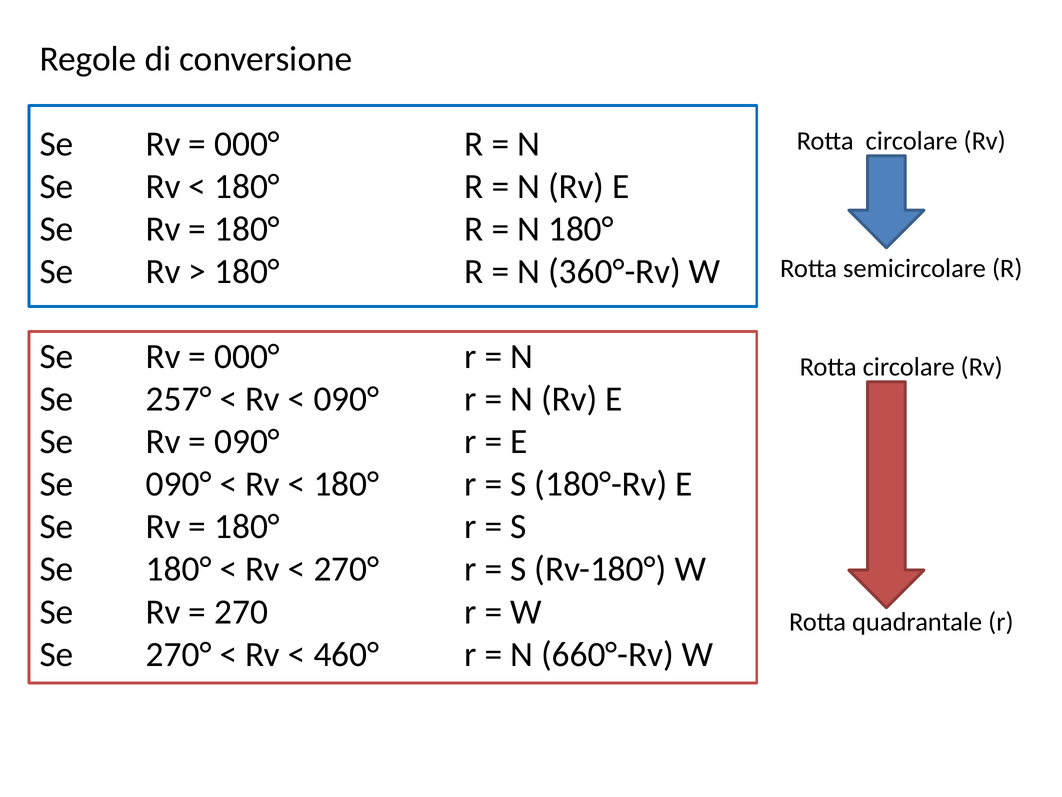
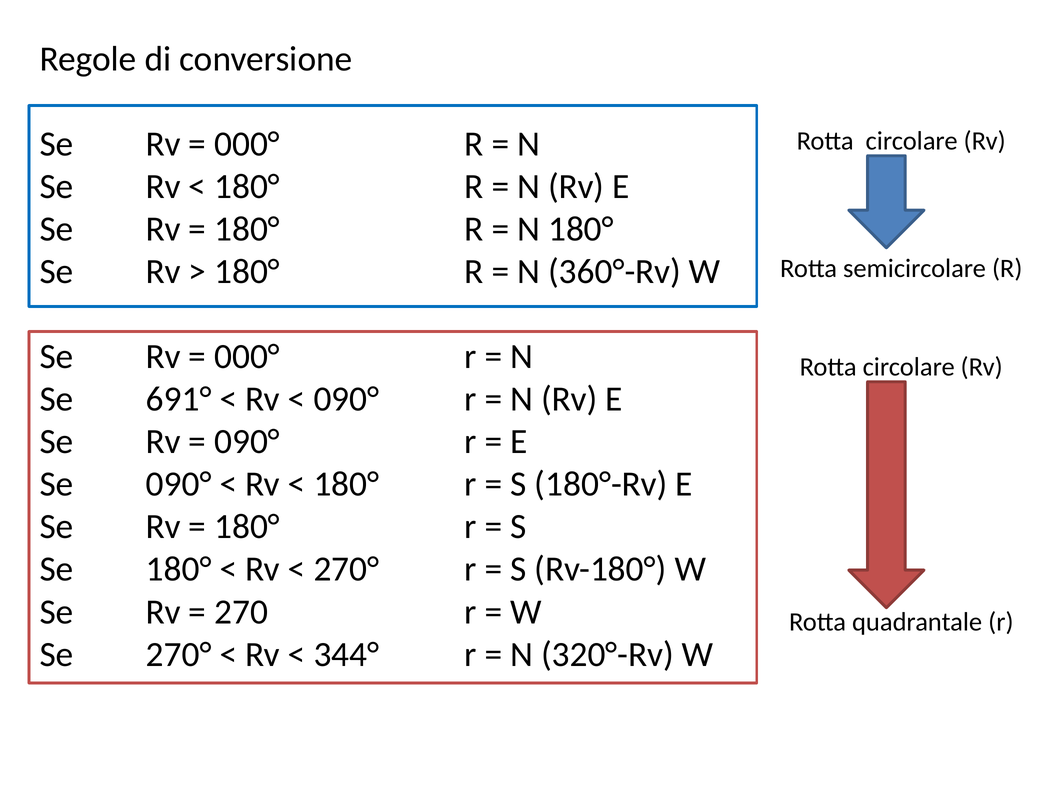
257°: 257° -> 691° (179, 399)
460°: 460° -> 344° (346, 654)
660°-Rv: 660°-Rv -> 320°-Rv (608, 654)
